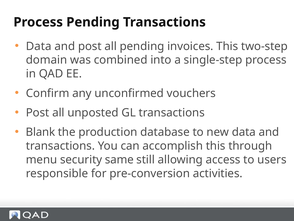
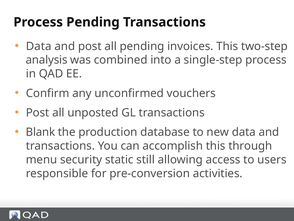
domain: domain -> analysis (47, 60)
same: same -> static (119, 159)
